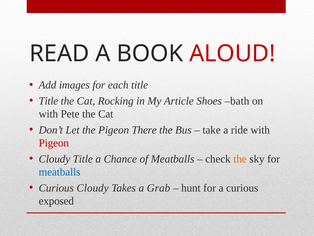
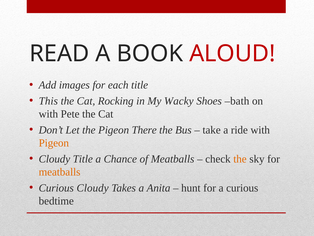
Title: Title -> This (48, 101)
Article: Article -> Wacky (179, 101)
Pigeon colour: red -> orange (54, 143)
meatballs colour: blue -> orange (60, 172)
Grab: Grab -> Anita (159, 188)
exposed: exposed -> bedtime (56, 201)
